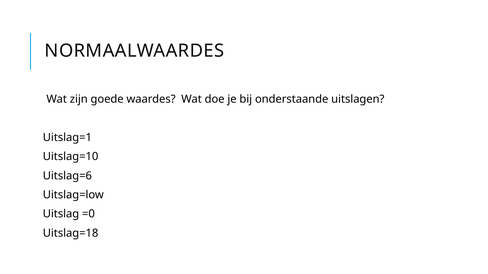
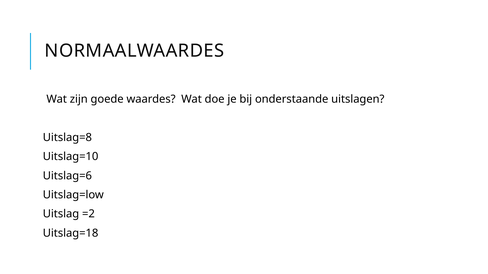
Uitslag=1: Uitslag=1 -> Uitslag=8 (67, 138)
=0: =0 -> =2 (88, 214)
